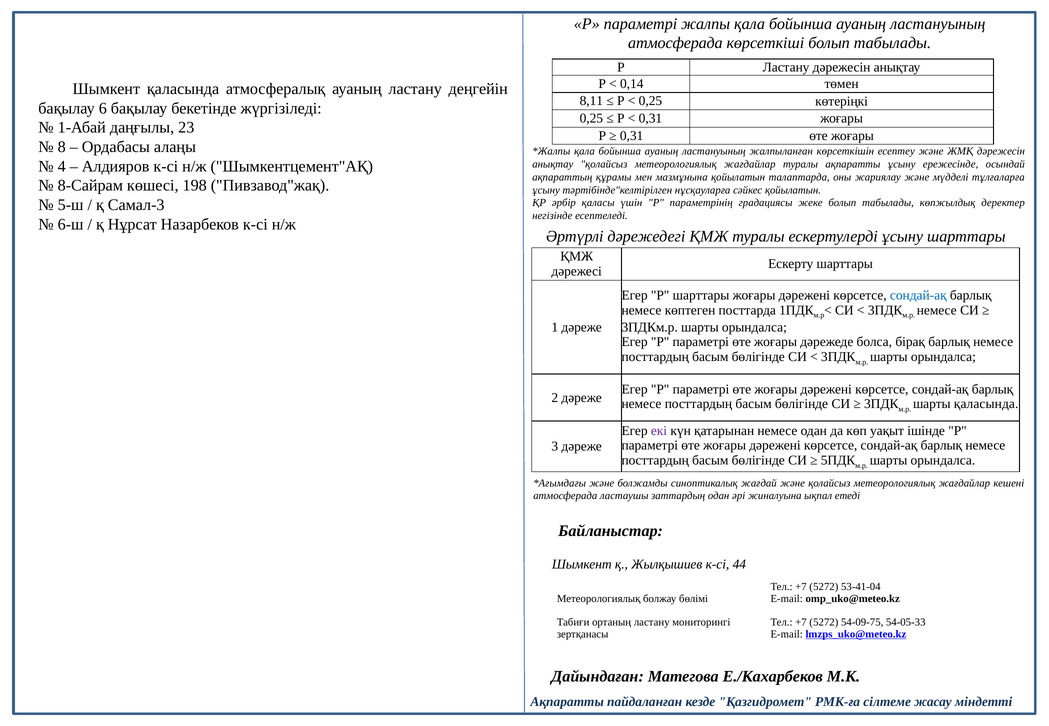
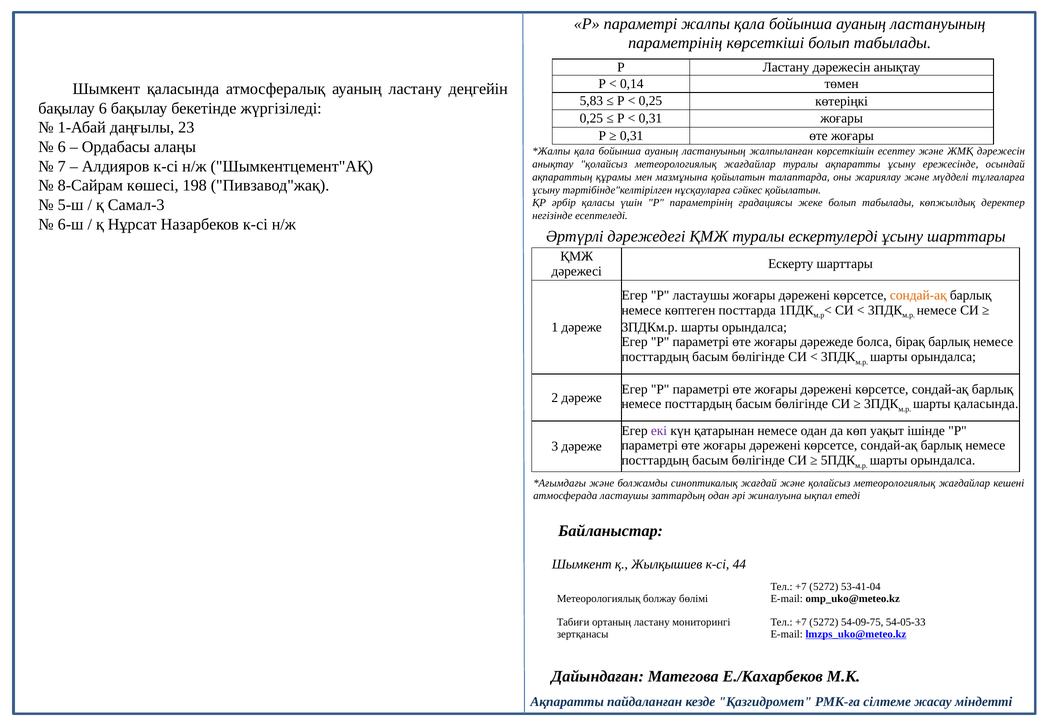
атмосферада: атмосферада -> параметрінің (675, 43)
8,11: 8,11 -> 5,83 (591, 101)
8: 8 -> 6 (62, 147)
4: 4 -> 7 (62, 166)
Р шарттары: шарттары -> ластаушы (701, 295)
сондай-ақ colour: blue -> orange (918, 295)
